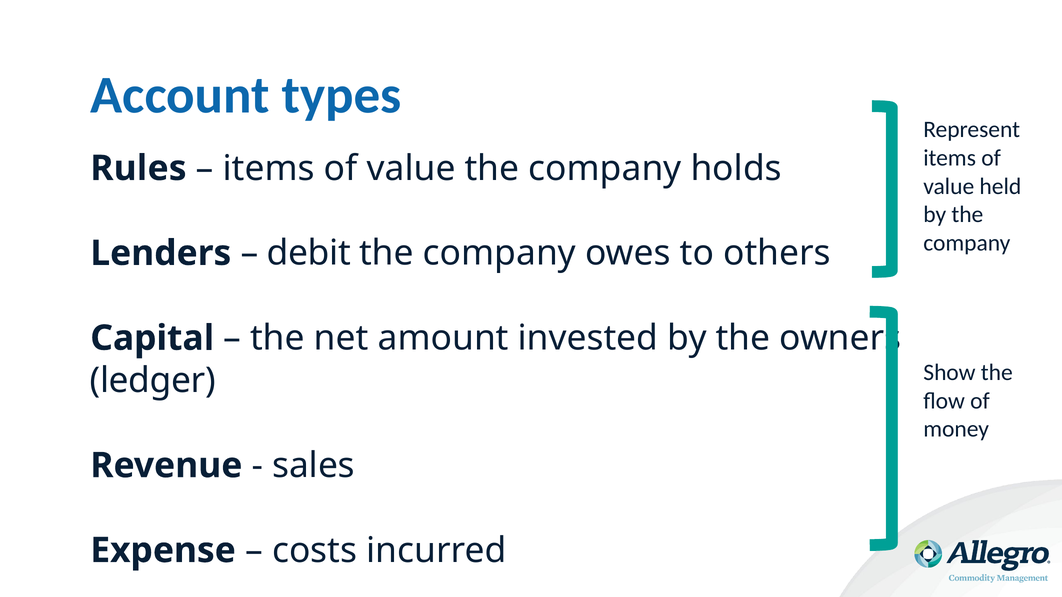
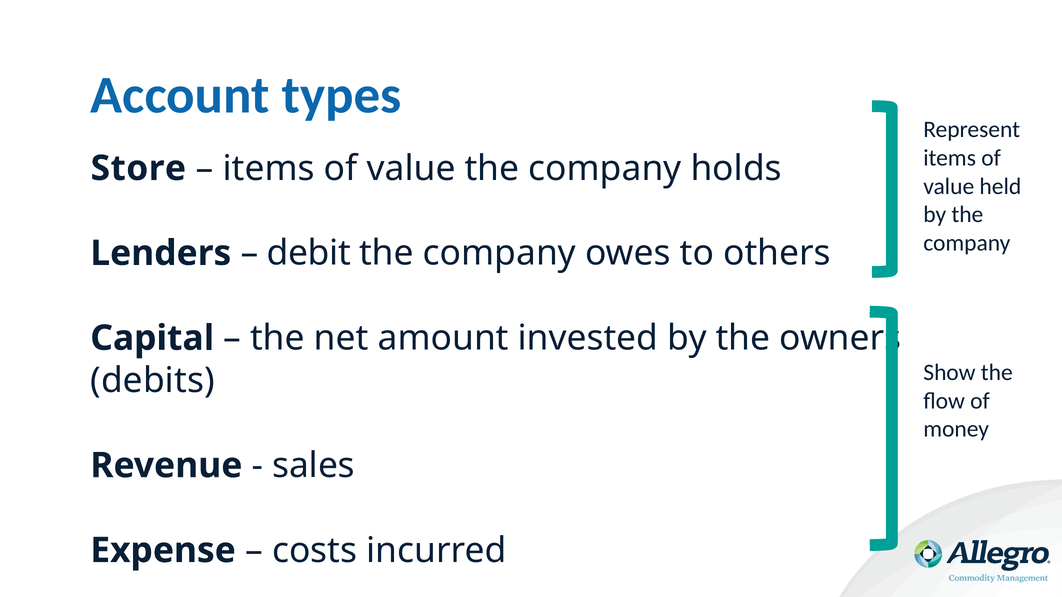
Rules: Rules -> Store (138, 168)
ledger: ledger -> debits (153, 381)
